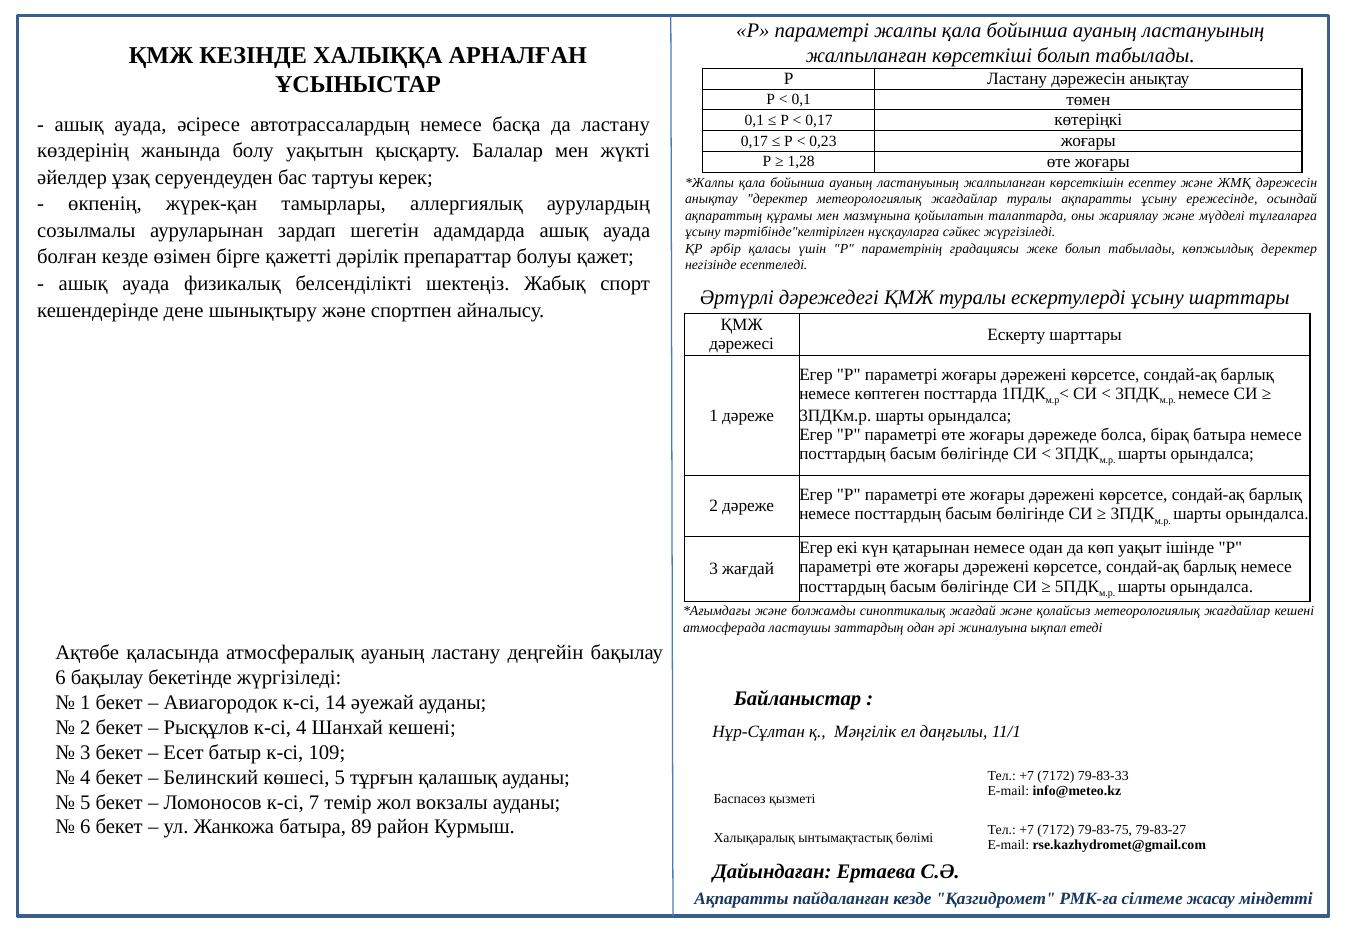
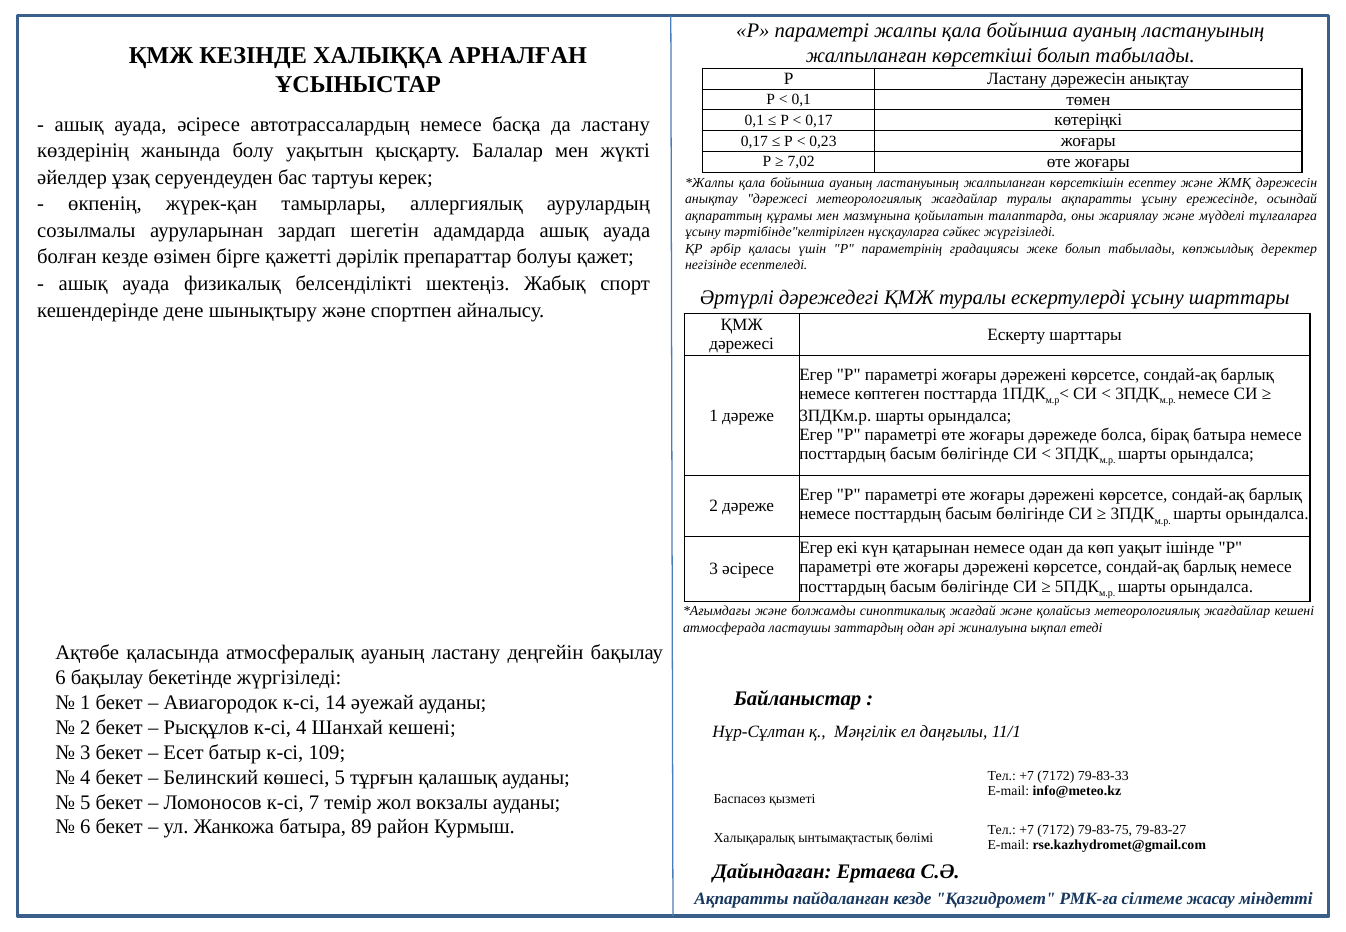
1,28: 1,28 -> 7,02 (801, 162)
анықтау деректер: деректер -> дәрежесі (777, 199)
3 жағдай: жағдай -> әсіресе (748, 569)
